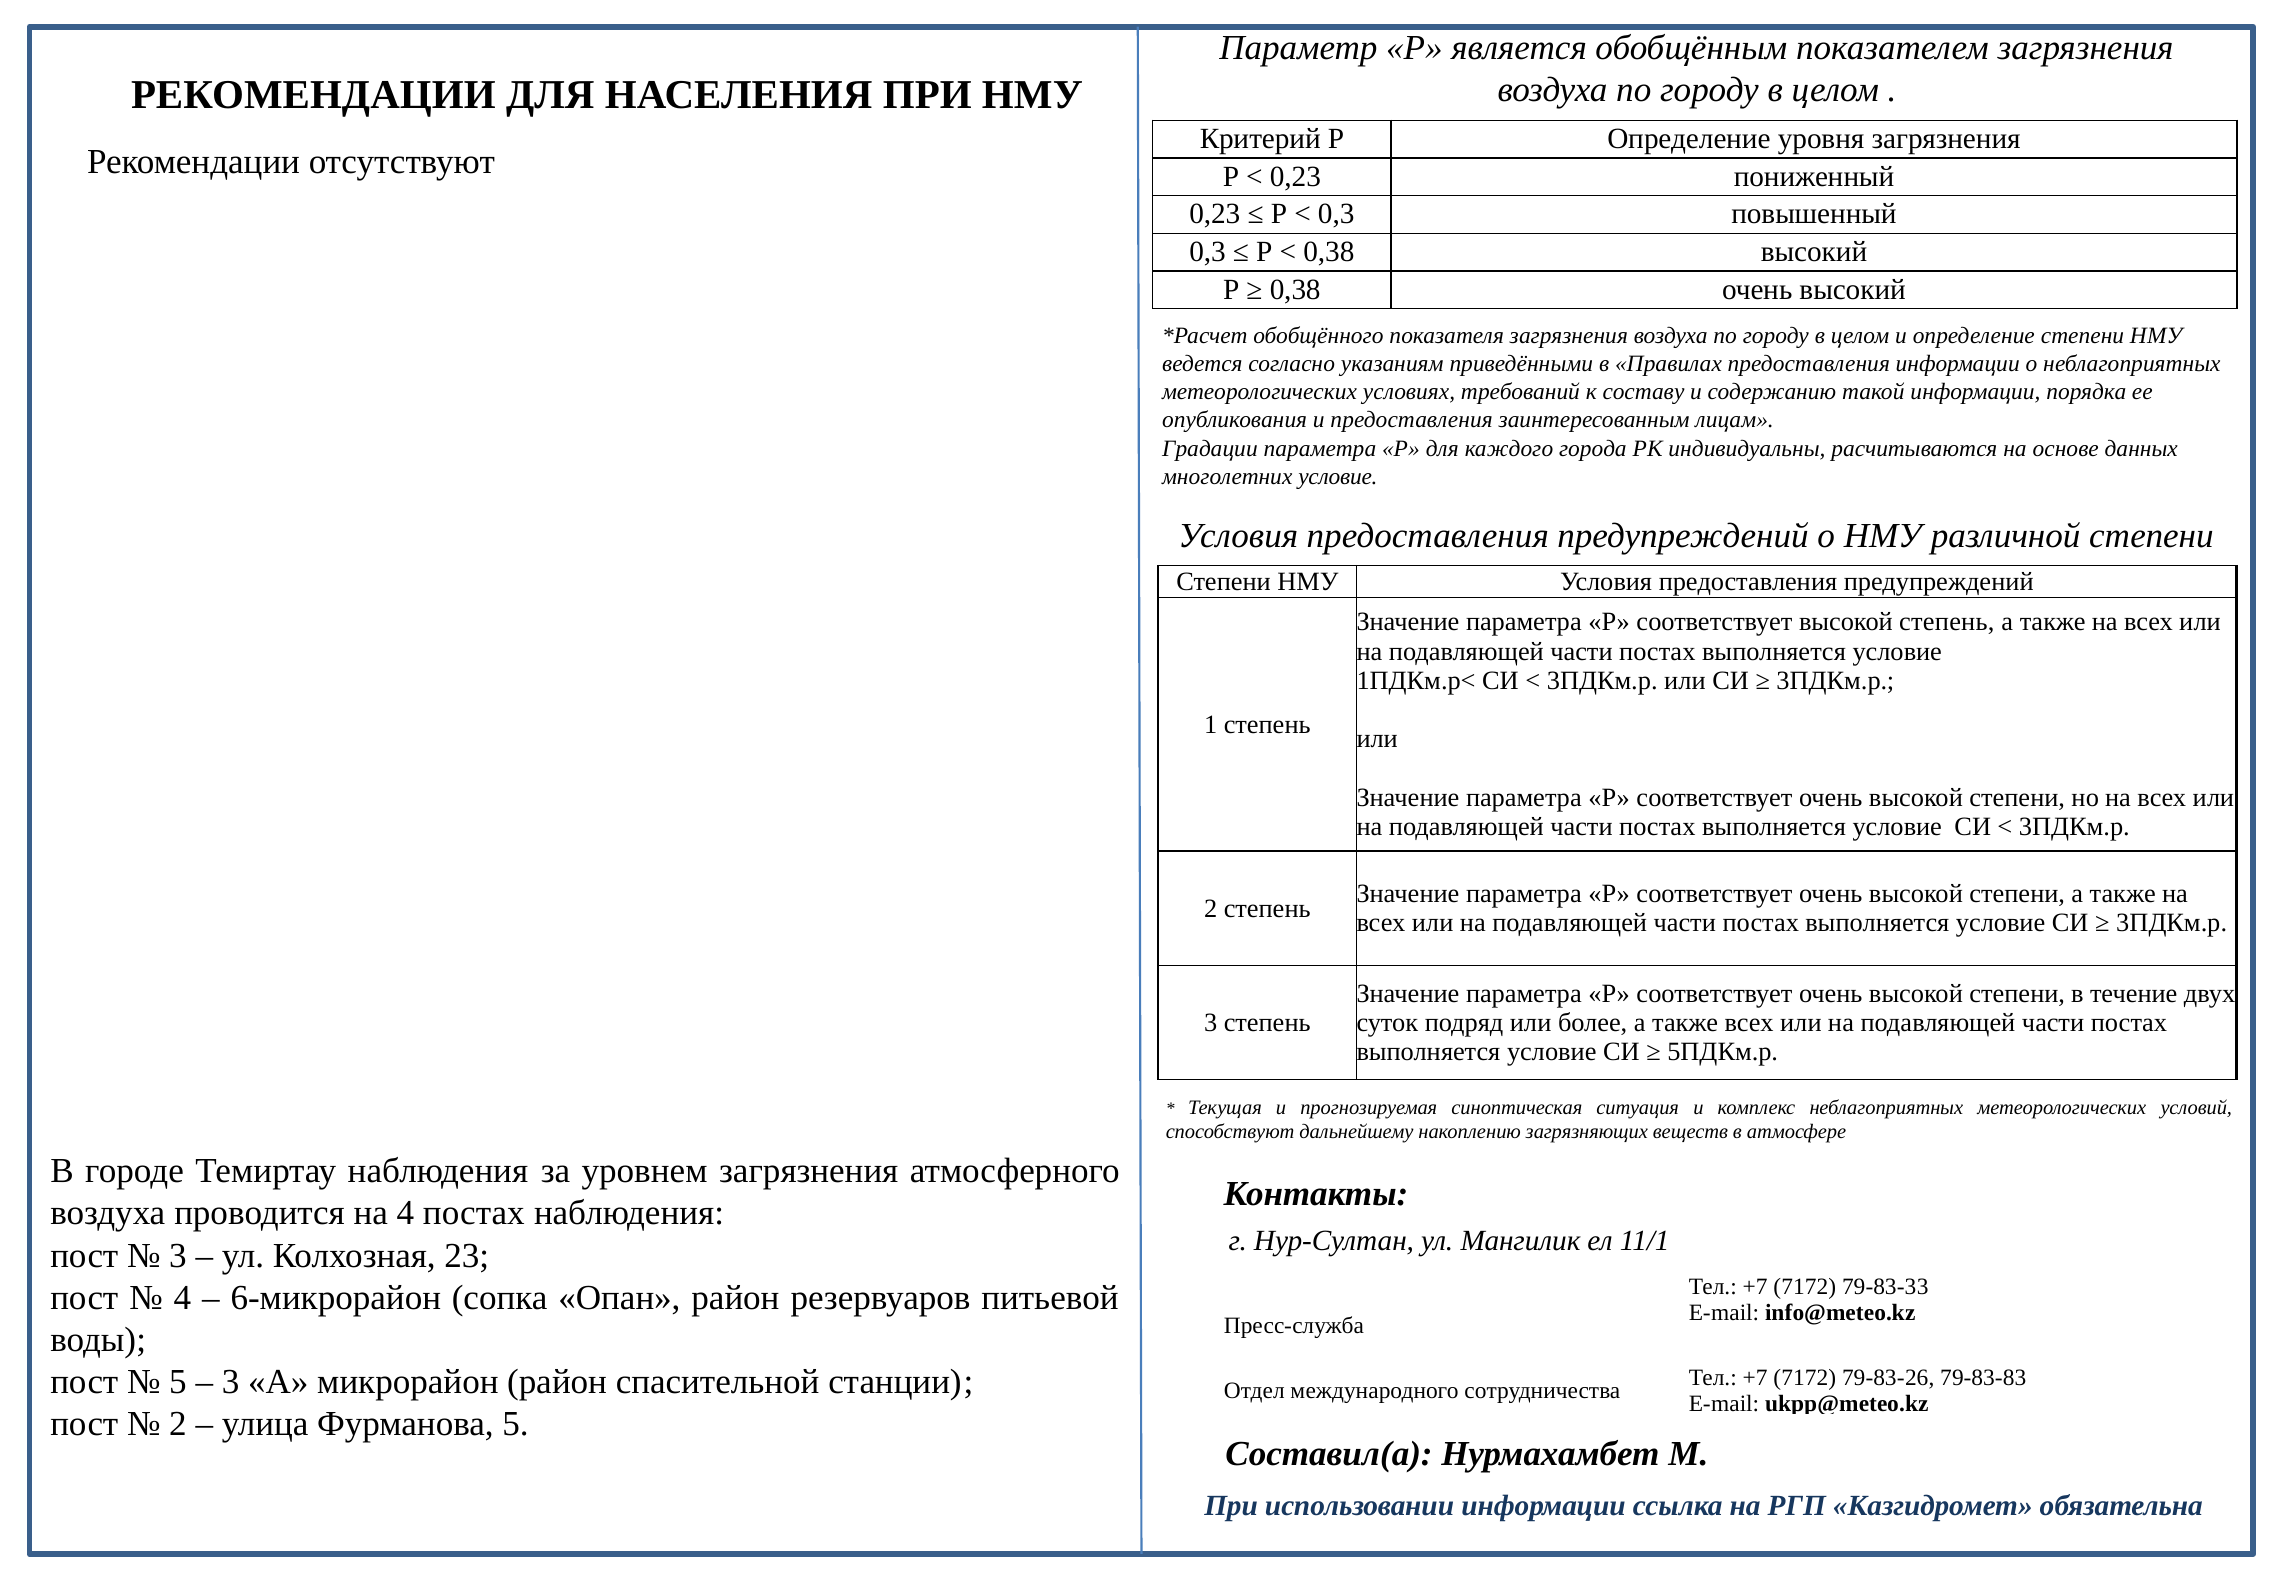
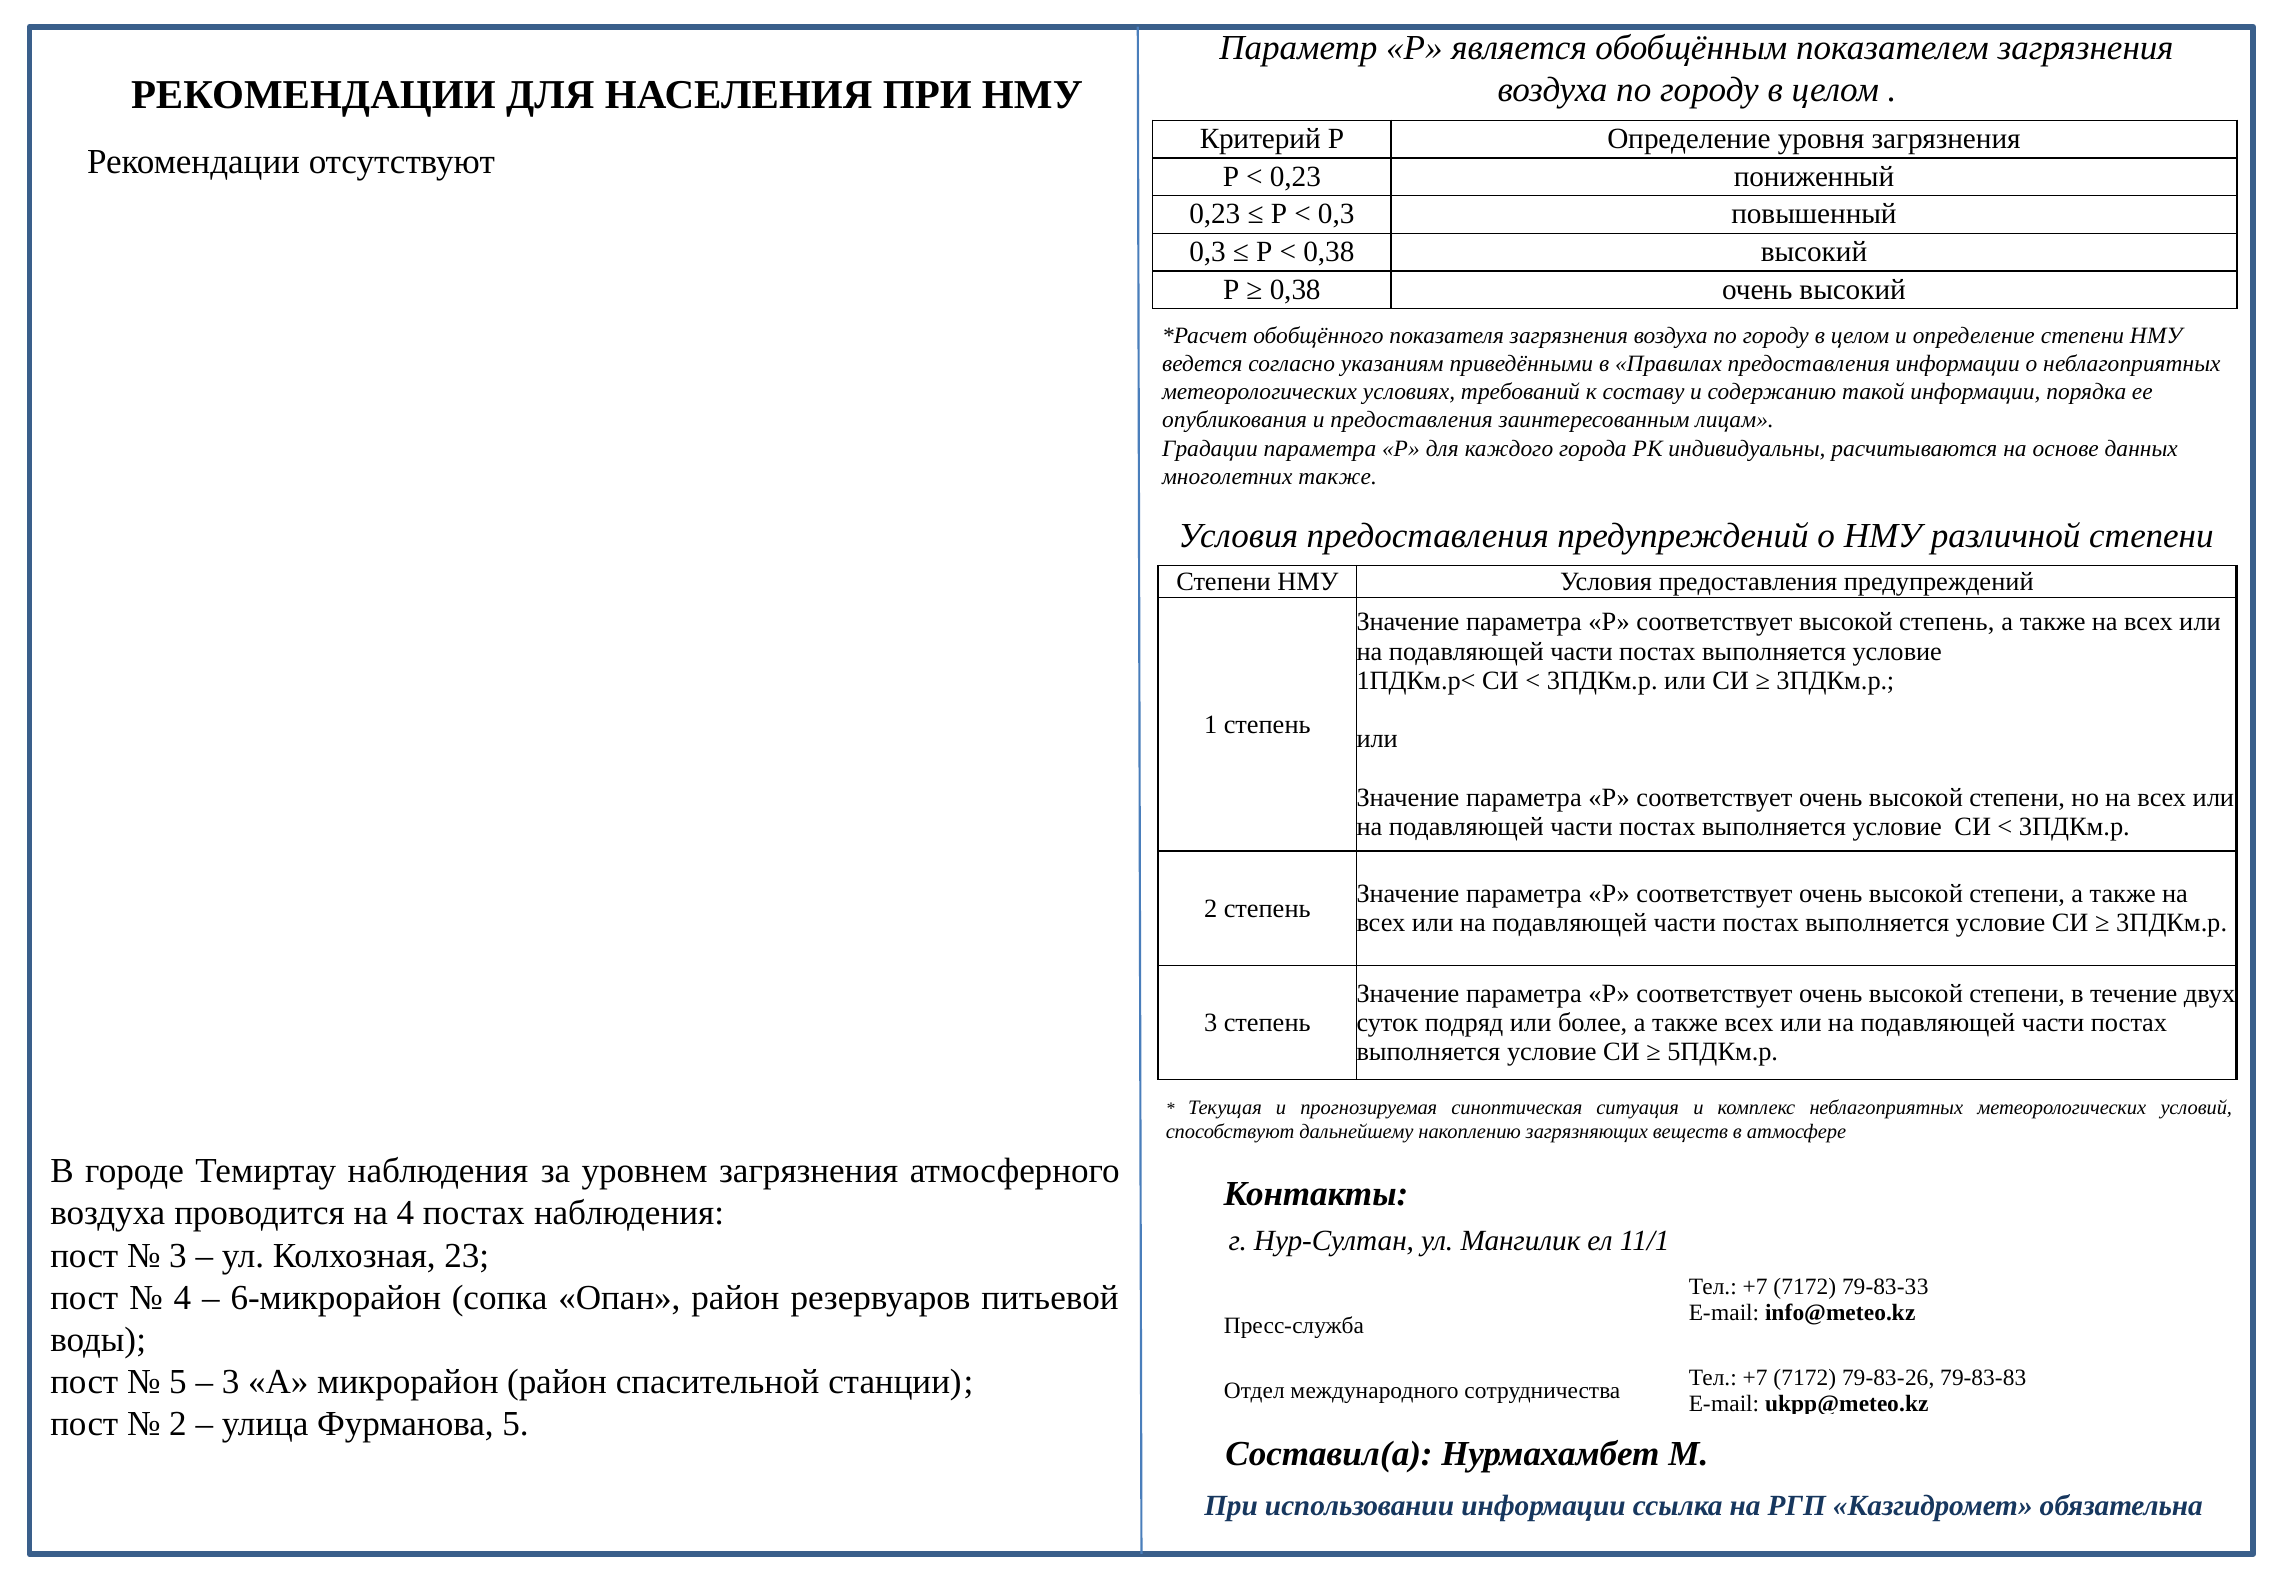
многолетних условие: условие -> также (1338, 476)
